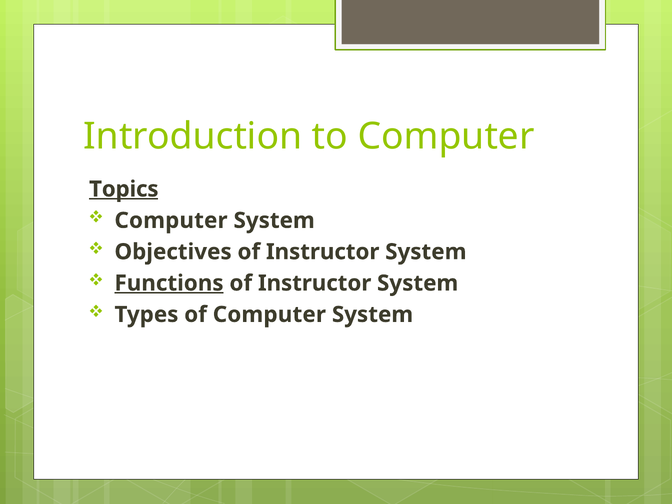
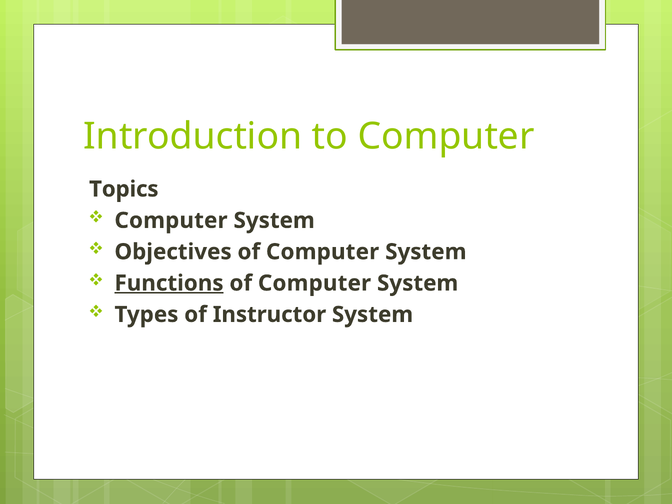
Topics underline: present -> none (124, 189)
Objectives of Instructor: Instructor -> Computer (323, 252)
Instructor: Instructor -> Computer (314, 283)
of Computer: Computer -> Instructor (269, 315)
